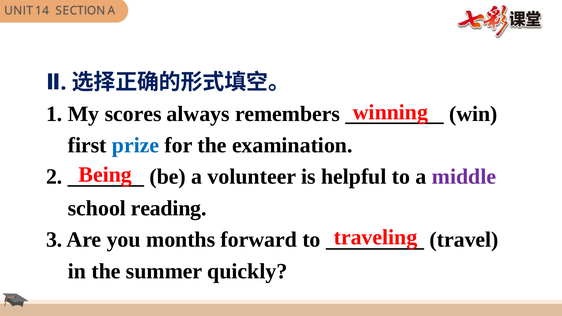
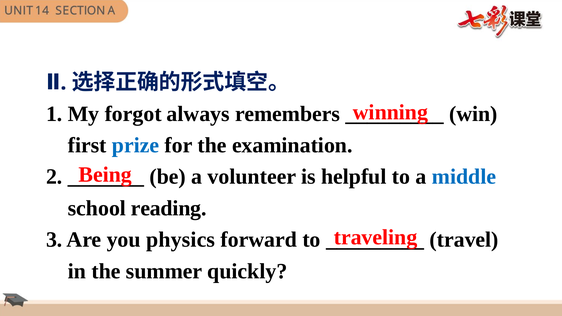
scores: scores -> forgot (133, 114)
middle colour: purple -> blue (464, 177)
months: months -> physics (181, 240)
